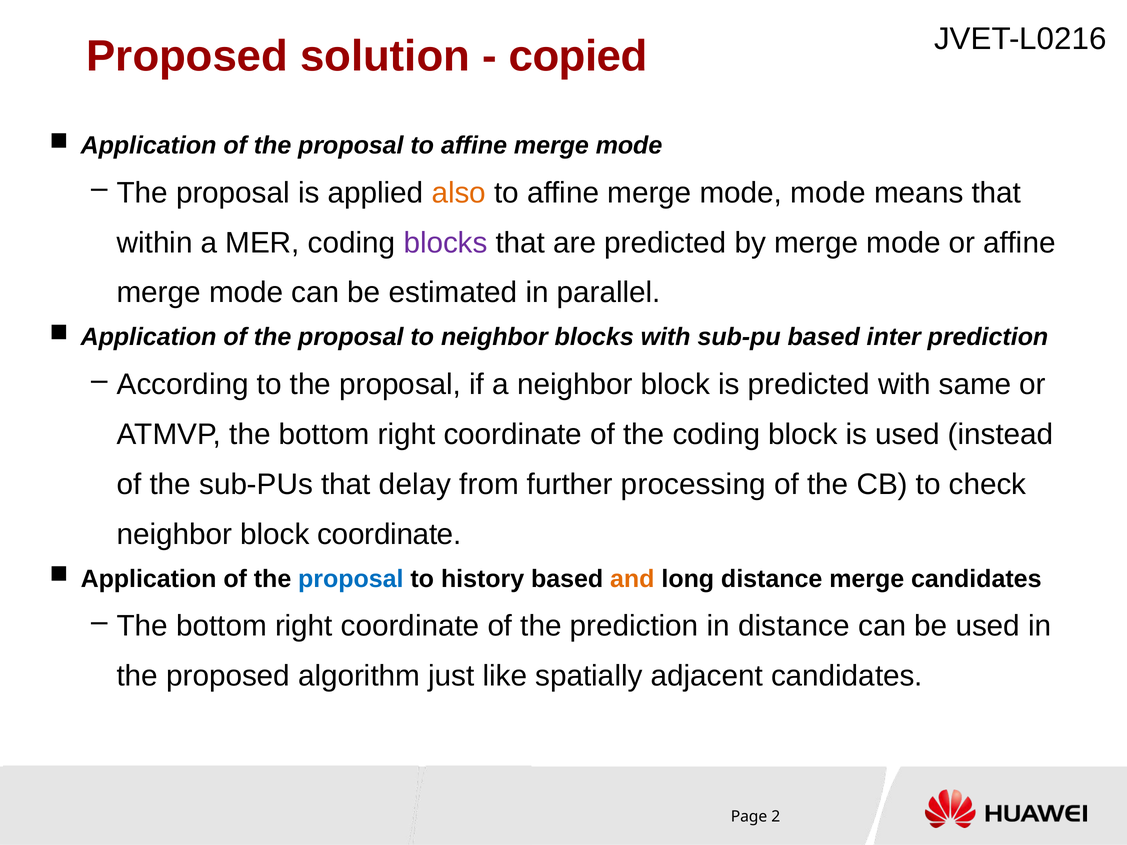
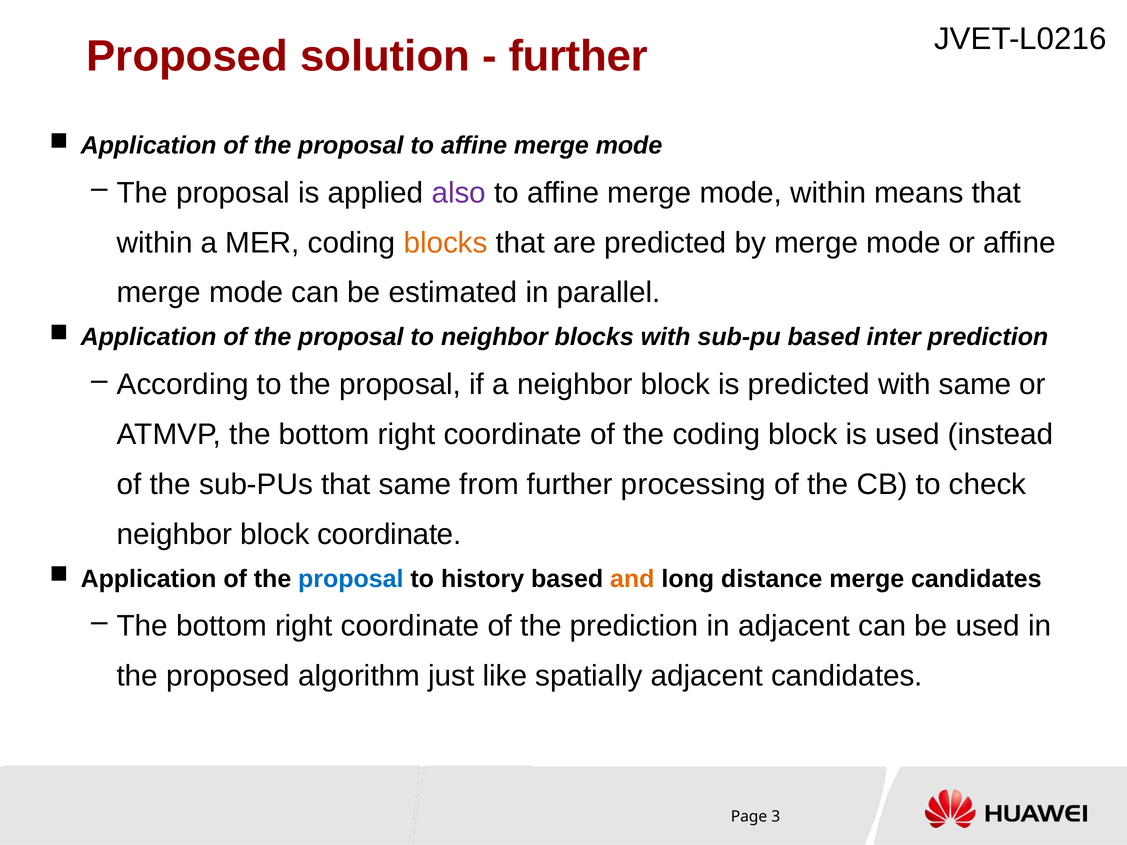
copied: copied -> further (578, 56)
also colour: orange -> purple (459, 193)
mode mode: mode -> within (828, 193)
blocks colour: purple -> orange (446, 243)
that delay: delay -> same (415, 485)
in distance: distance -> adjacent (794, 626)
2: 2 -> 3 (776, 817)
